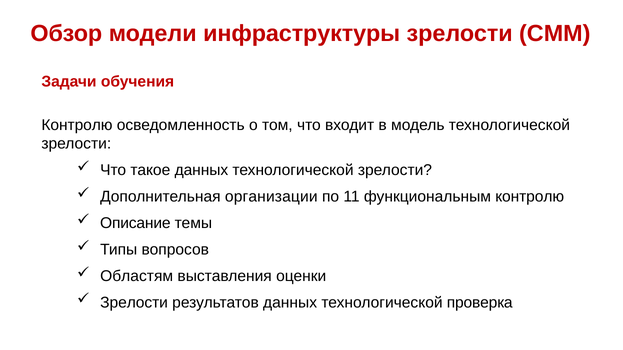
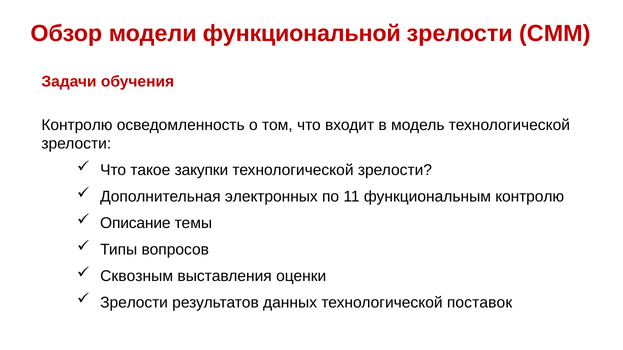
инфраструктуры: инфраструктуры -> функциональной (302, 34)
такое данных: данных -> закупки (201, 170)
организации: организации -> электронных (271, 197)
Областям: Областям -> Сквозным (137, 276)
проверка: проверка -> поставок (480, 303)
